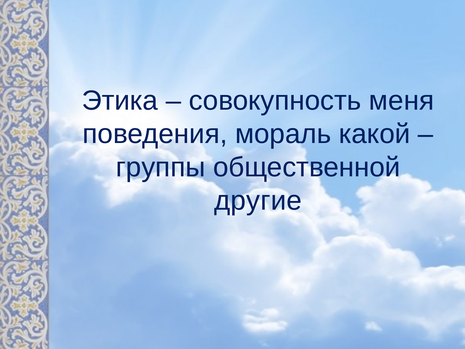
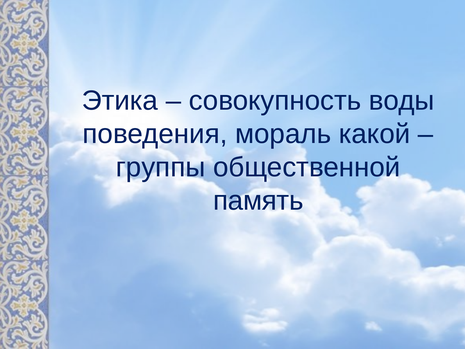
меня: меня -> воды (402, 101)
другие: другие -> память (258, 201)
